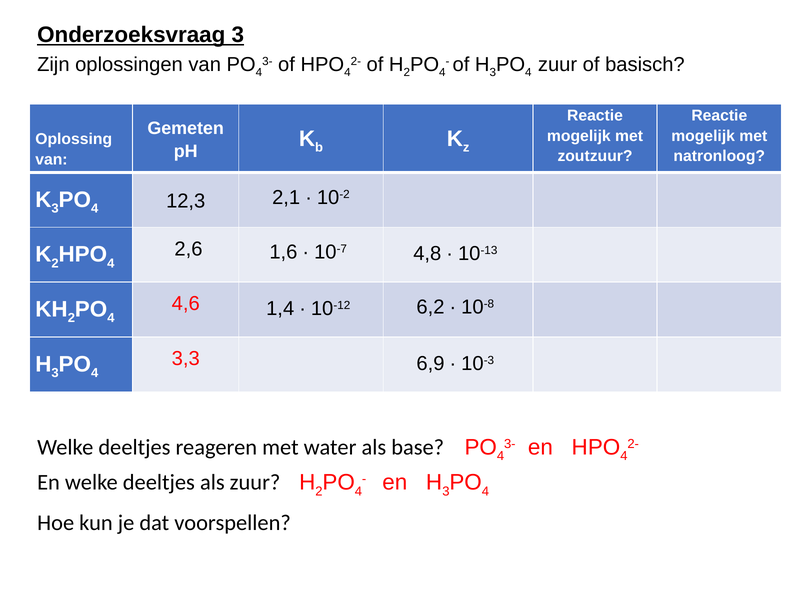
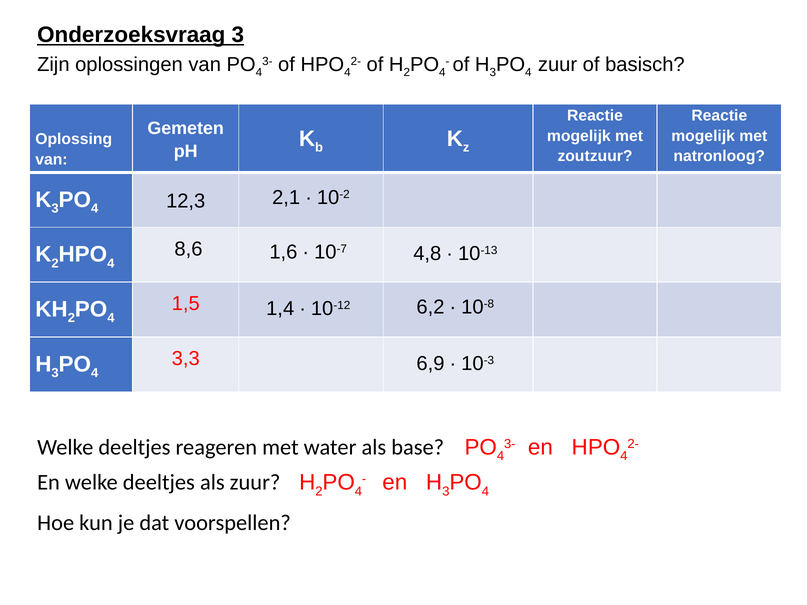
2,6: 2,6 -> 8,6 (188, 249)
4,6: 4,6 -> 1,5 (186, 304)
